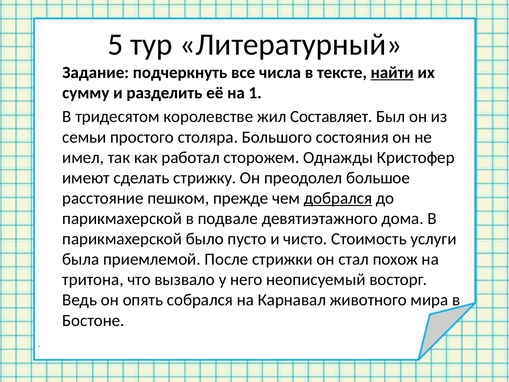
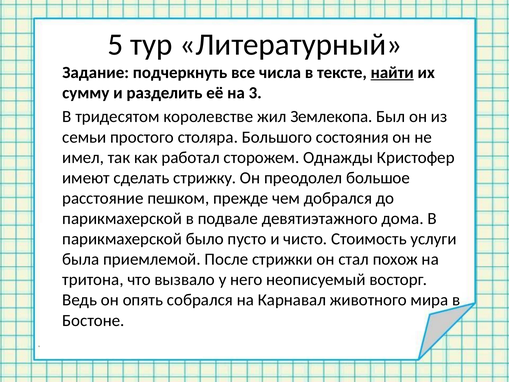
1: 1 -> 3 (255, 93)
Составляет: Составляет -> Землекопа (331, 117)
добрался underline: present -> none (338, 198)
